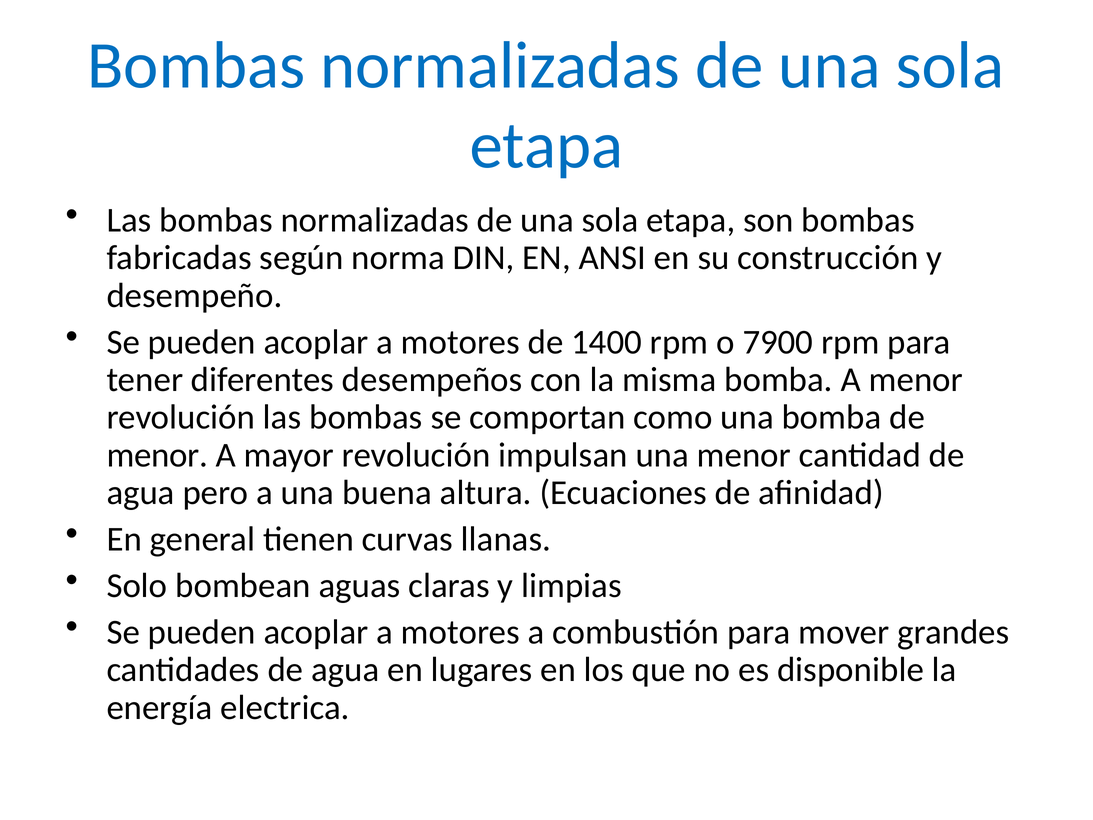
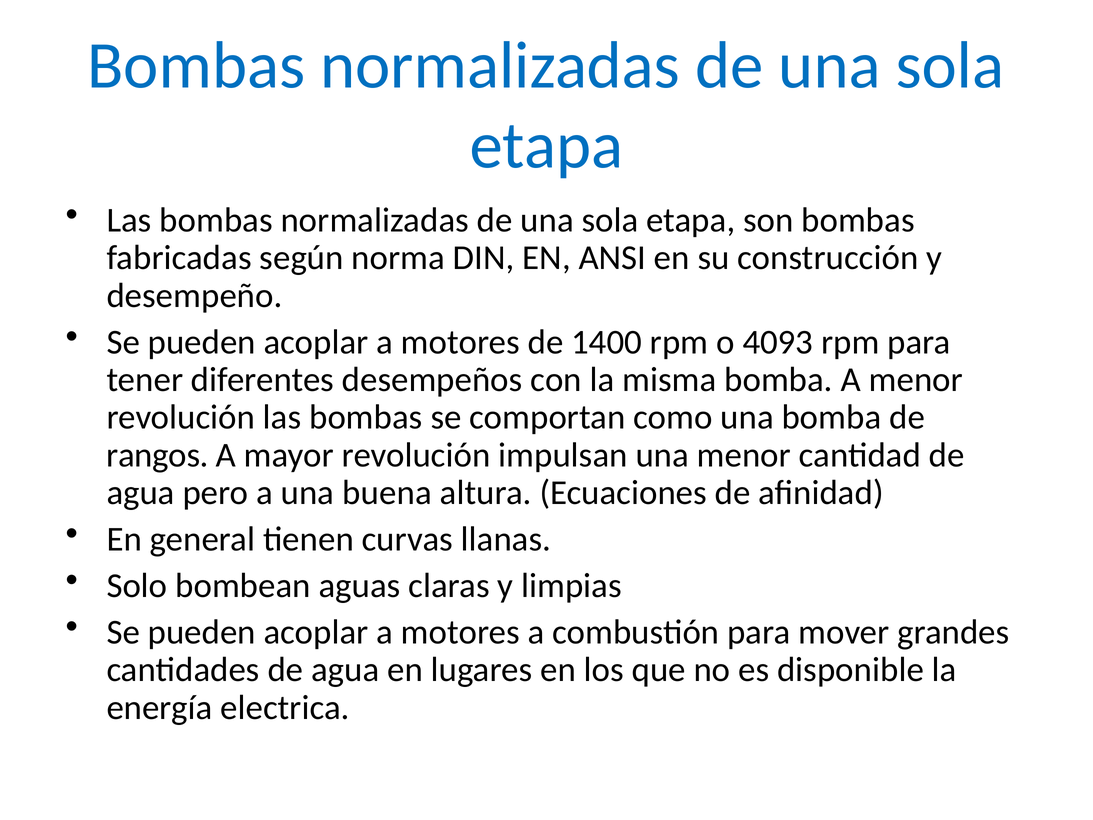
7900: 7900 -> 4093 (778, 342)
menor: menor -> rangos (157, 455)
